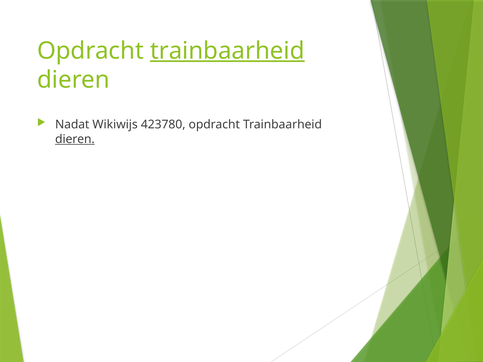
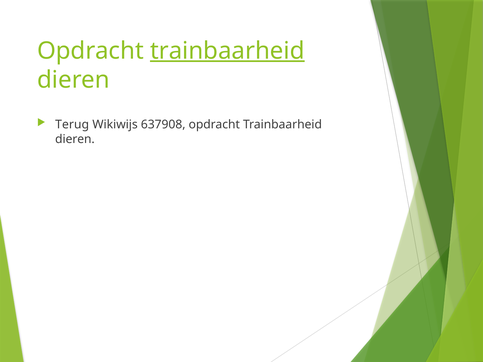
Nadat: Nadat -> Terug (72, 125)
423780: 423780 -> 637908 (163, 125)
dieren underline: present -> none (75, 139)
